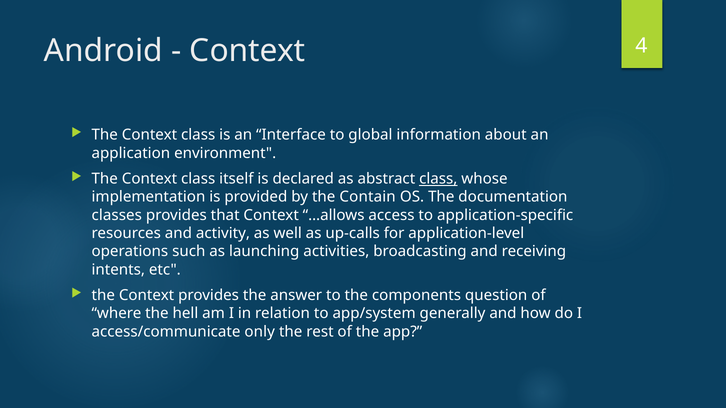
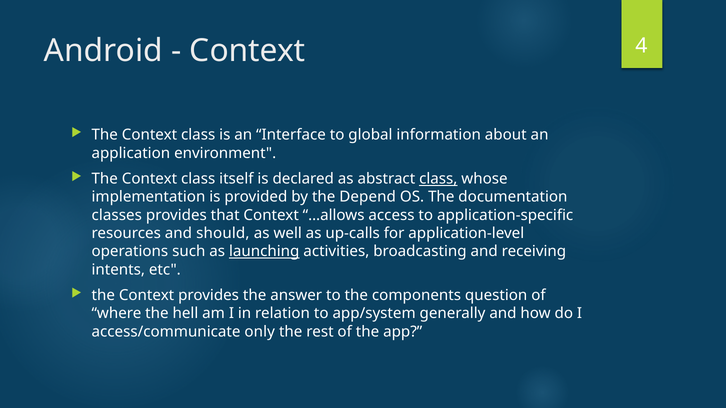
Contain: Contain -> Depend (368, 197)
activity: activity -> should (223, 233)
launching underline: none -> present (264, 252)
